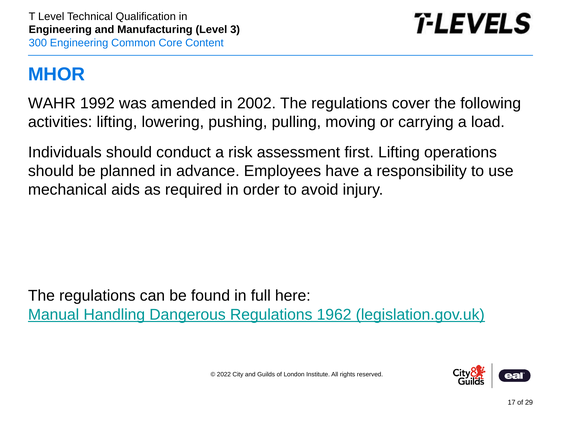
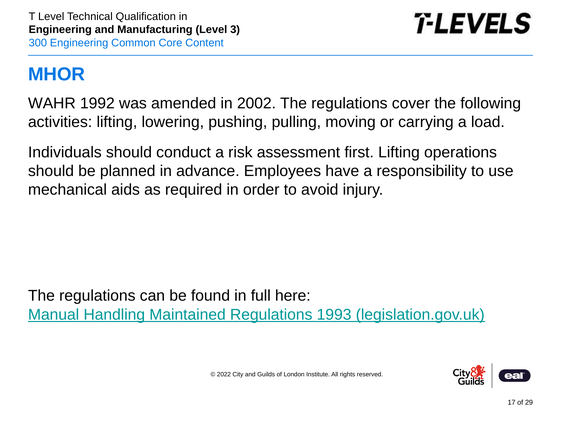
Dangerous: Dangerous -> Maintained (188, 314)
1962: 1962 -> 1993 (334, 314)
